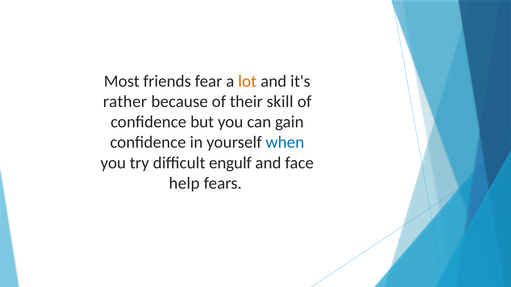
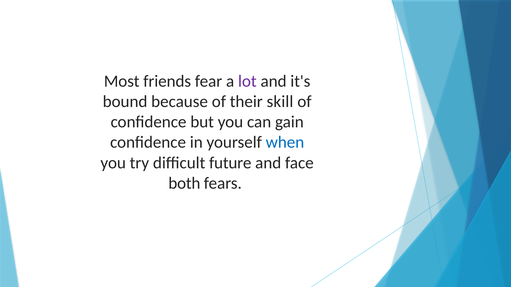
lot colour: orange -> purple (247, 81)
rather: rather -> bound (125, 102)
engulf: engulf -> future (230, 163)
help: help -> both (184, 183)
